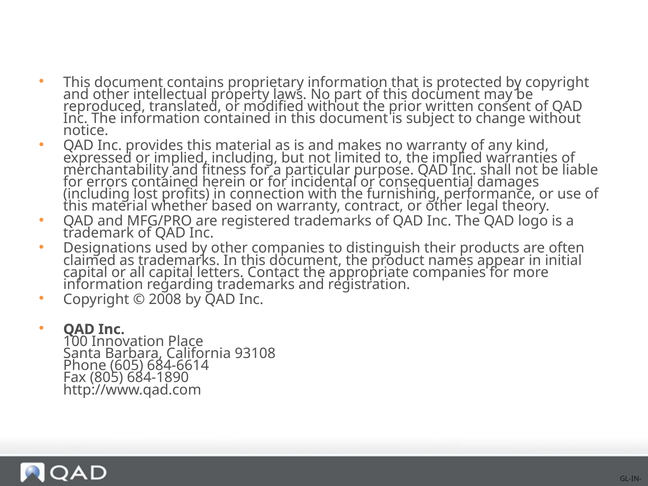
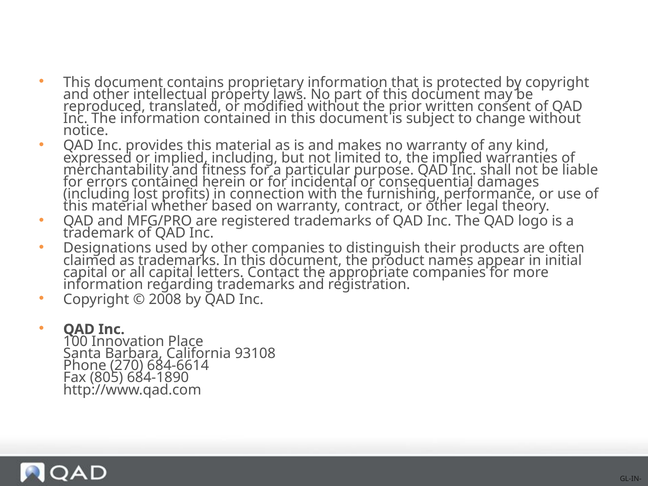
605: 605 -> 270 (127, 366)
